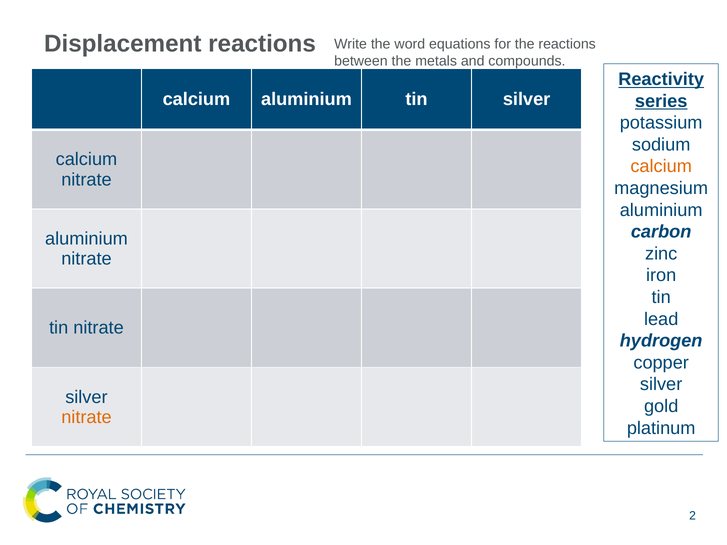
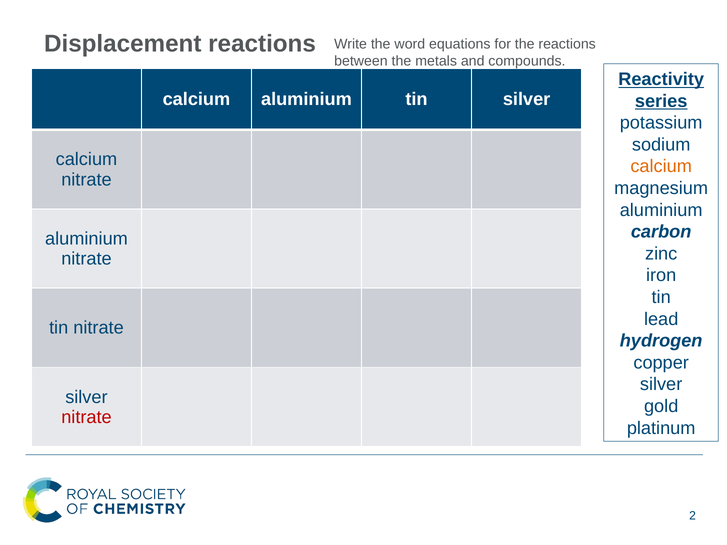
nitrate colour: orange -> red (86, 418)
